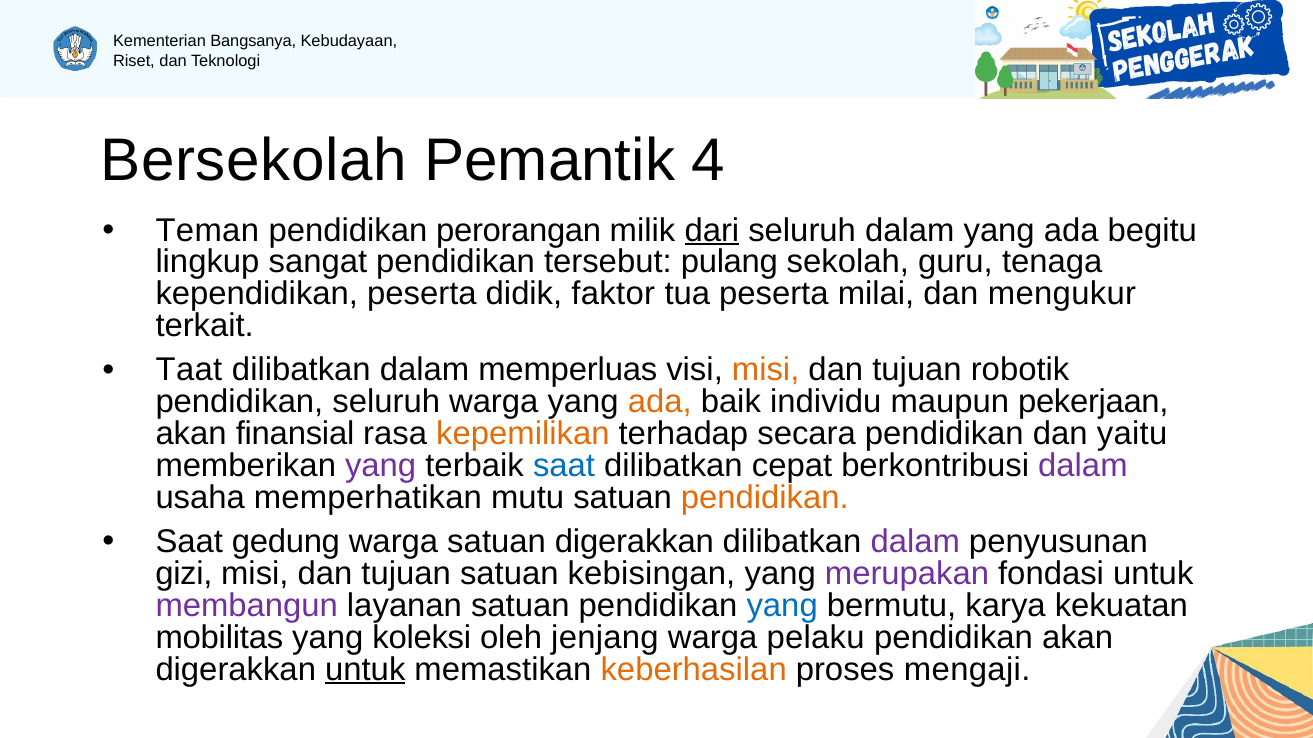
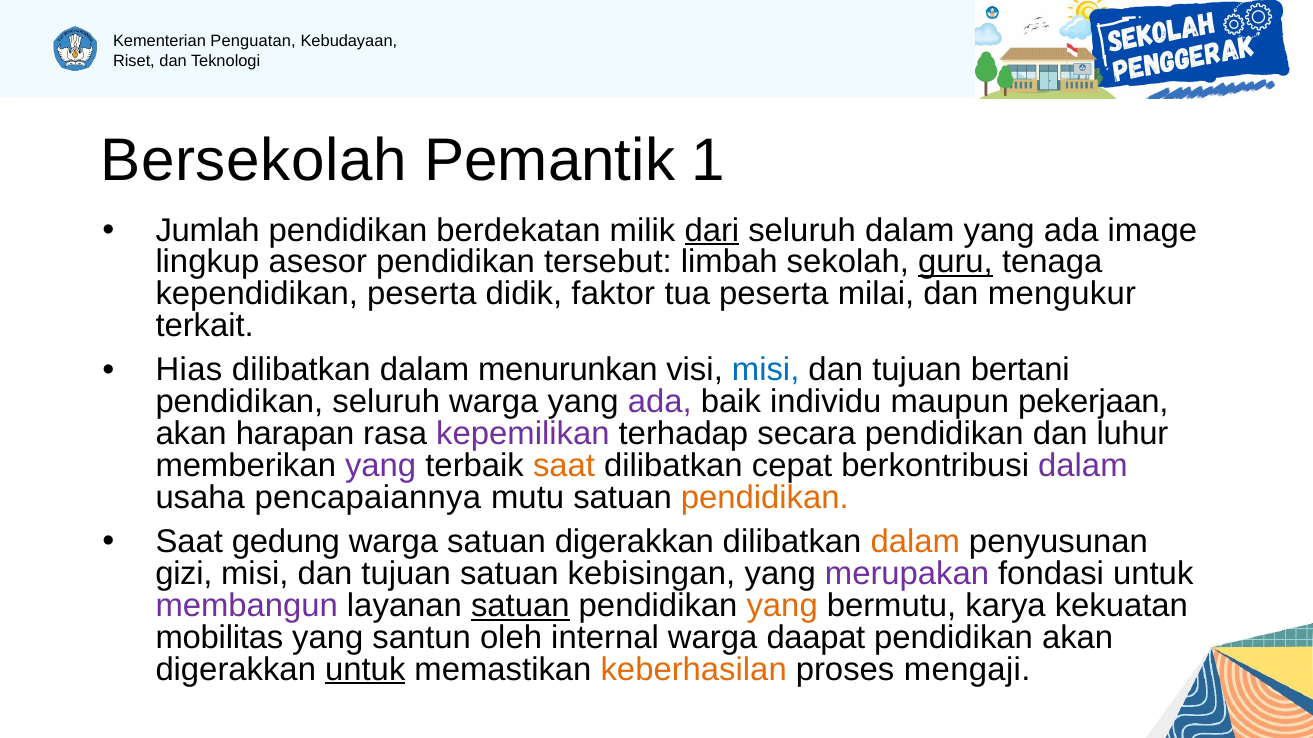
Bangsanya: Bangsanya -> Penguatan (253, 41)
4: 4 -> 1 (708, 161)
Teman: Teman -> Jumlah (208, 230)
perorangan: perorangan -> berdekatan (518, 230)
begitu: begitu -> image (1152, 230)
sangat: sangat -> asesor (318, 262)
pulang: pulang -> limbah (729, 262)
guru underline: none -> present (955, 262)
Taat: Taat -> Hias (189, 370)
memperluas: memperluas -> menurunkan (568, 370)
misi colour: orange -> blue (766, 370)
robotik: robotik -> bertani (1020, 370)
ada colour: orange -> purple (660, 402)
finansial: finansial -> harapan (295, 434)
kepemilikan colour: orange -> purple (523, 434)
yaitu: yaitu -> luhur (1132, 434)
saat colour: blue -> orange (564, 466)
memperhatikan: memperhatikan -> pencapaiannya (368, 498)
dalam colour: purple -> orange (915, 542)
satuan underline: none -> present (520, 606)
yang colour: blue -> orange (782, 606)
koleksi: koleksi -> santun (422, 638)
jenjang: jenjang -> internal (605, 638)
pelaku: pelaku -> daapat (816, 638)
